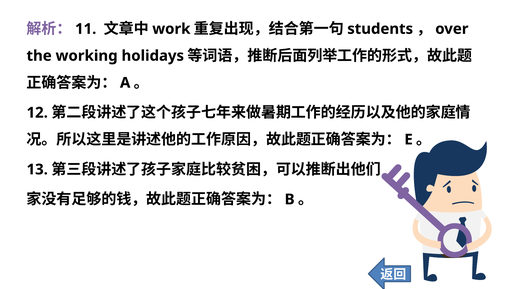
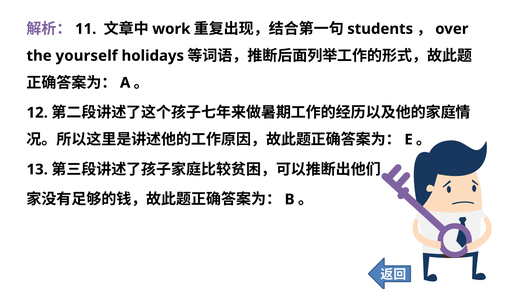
working: working -> yourself (87, 56)
